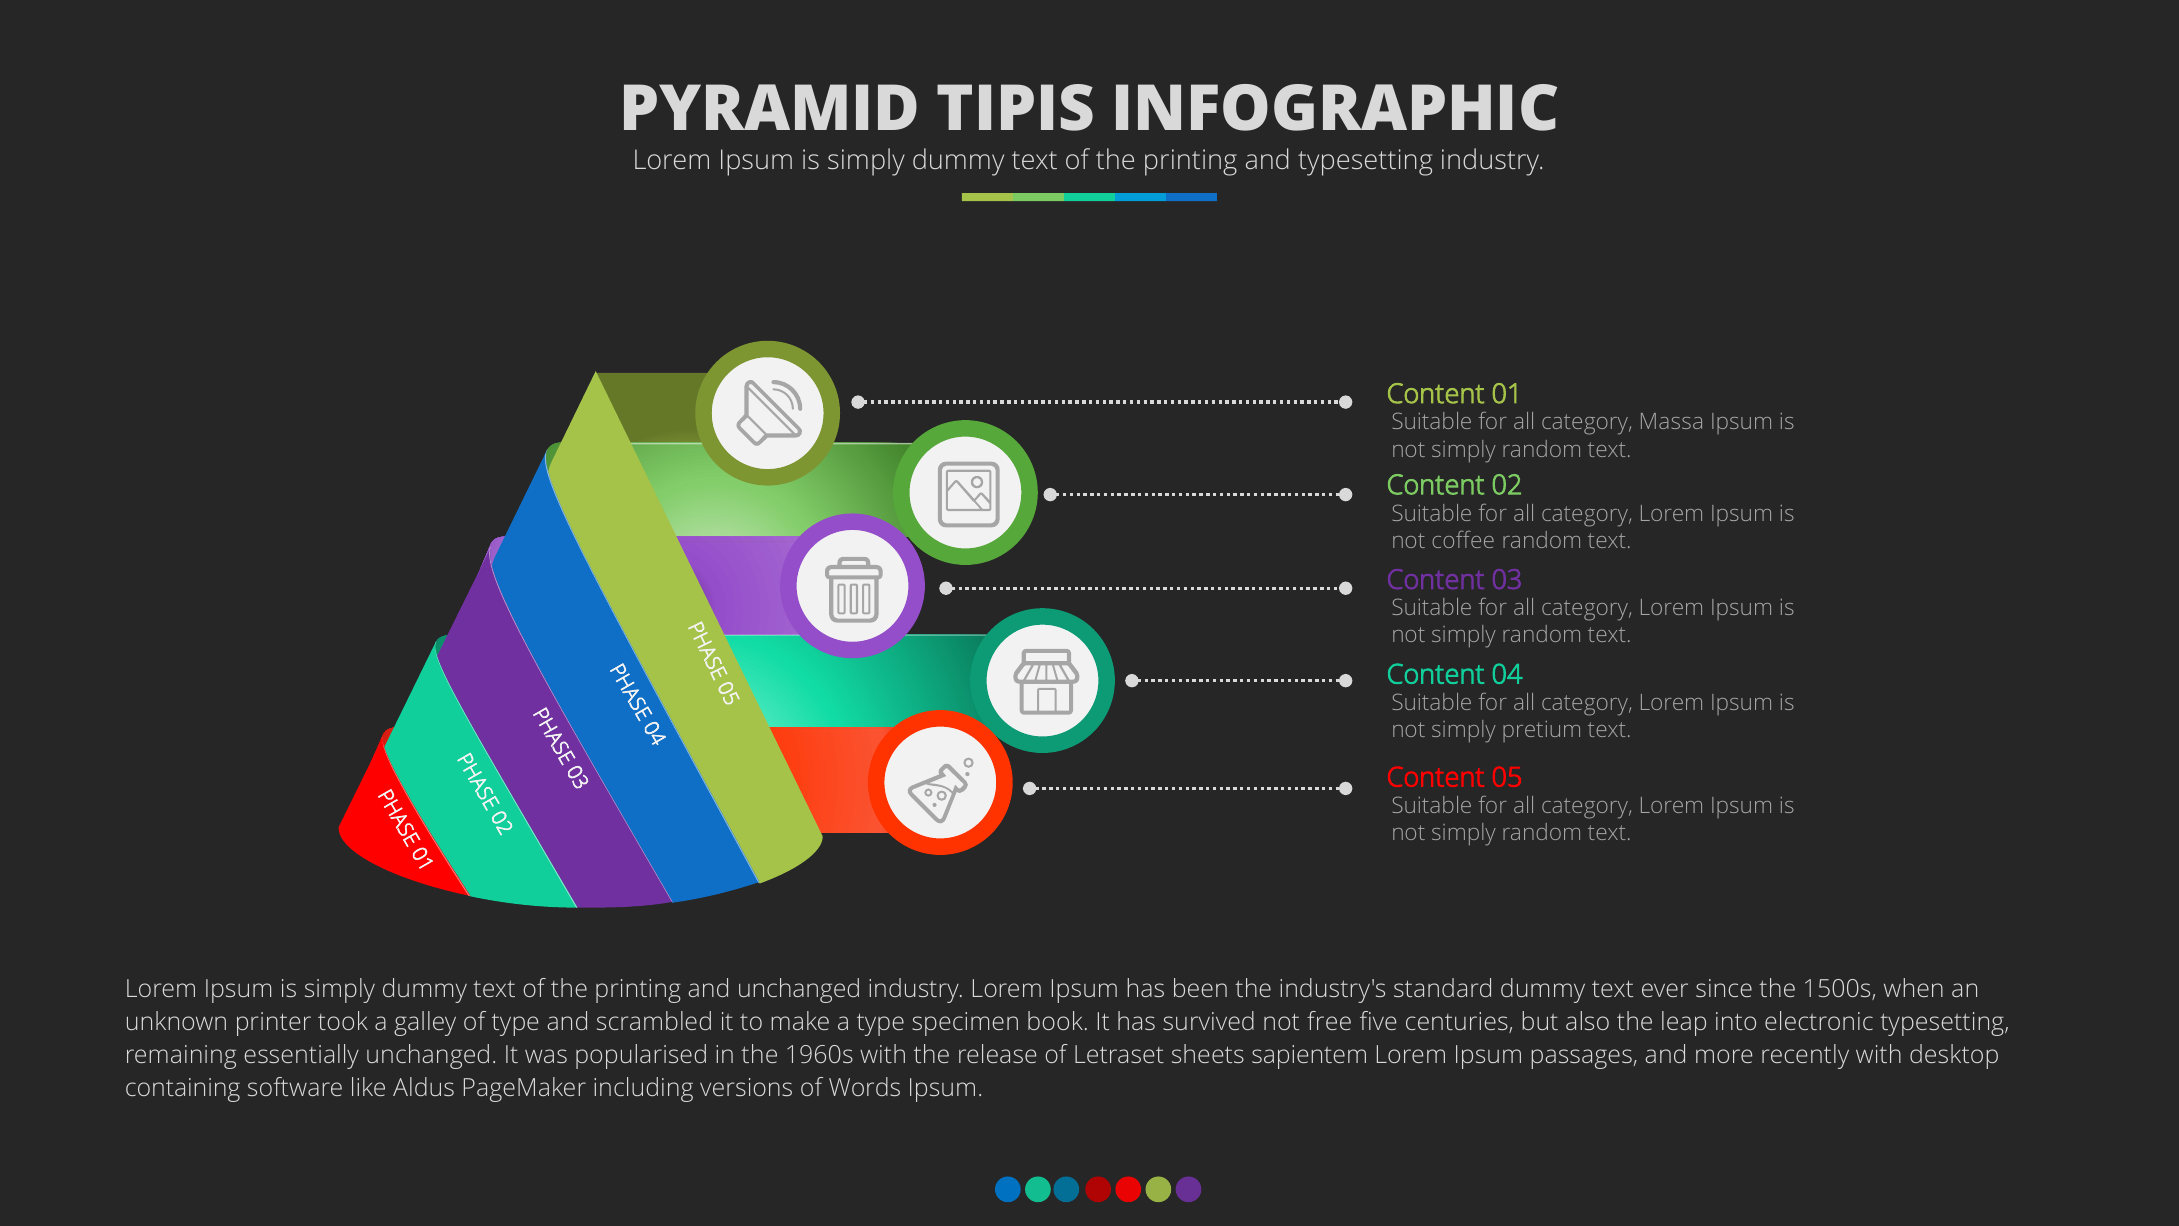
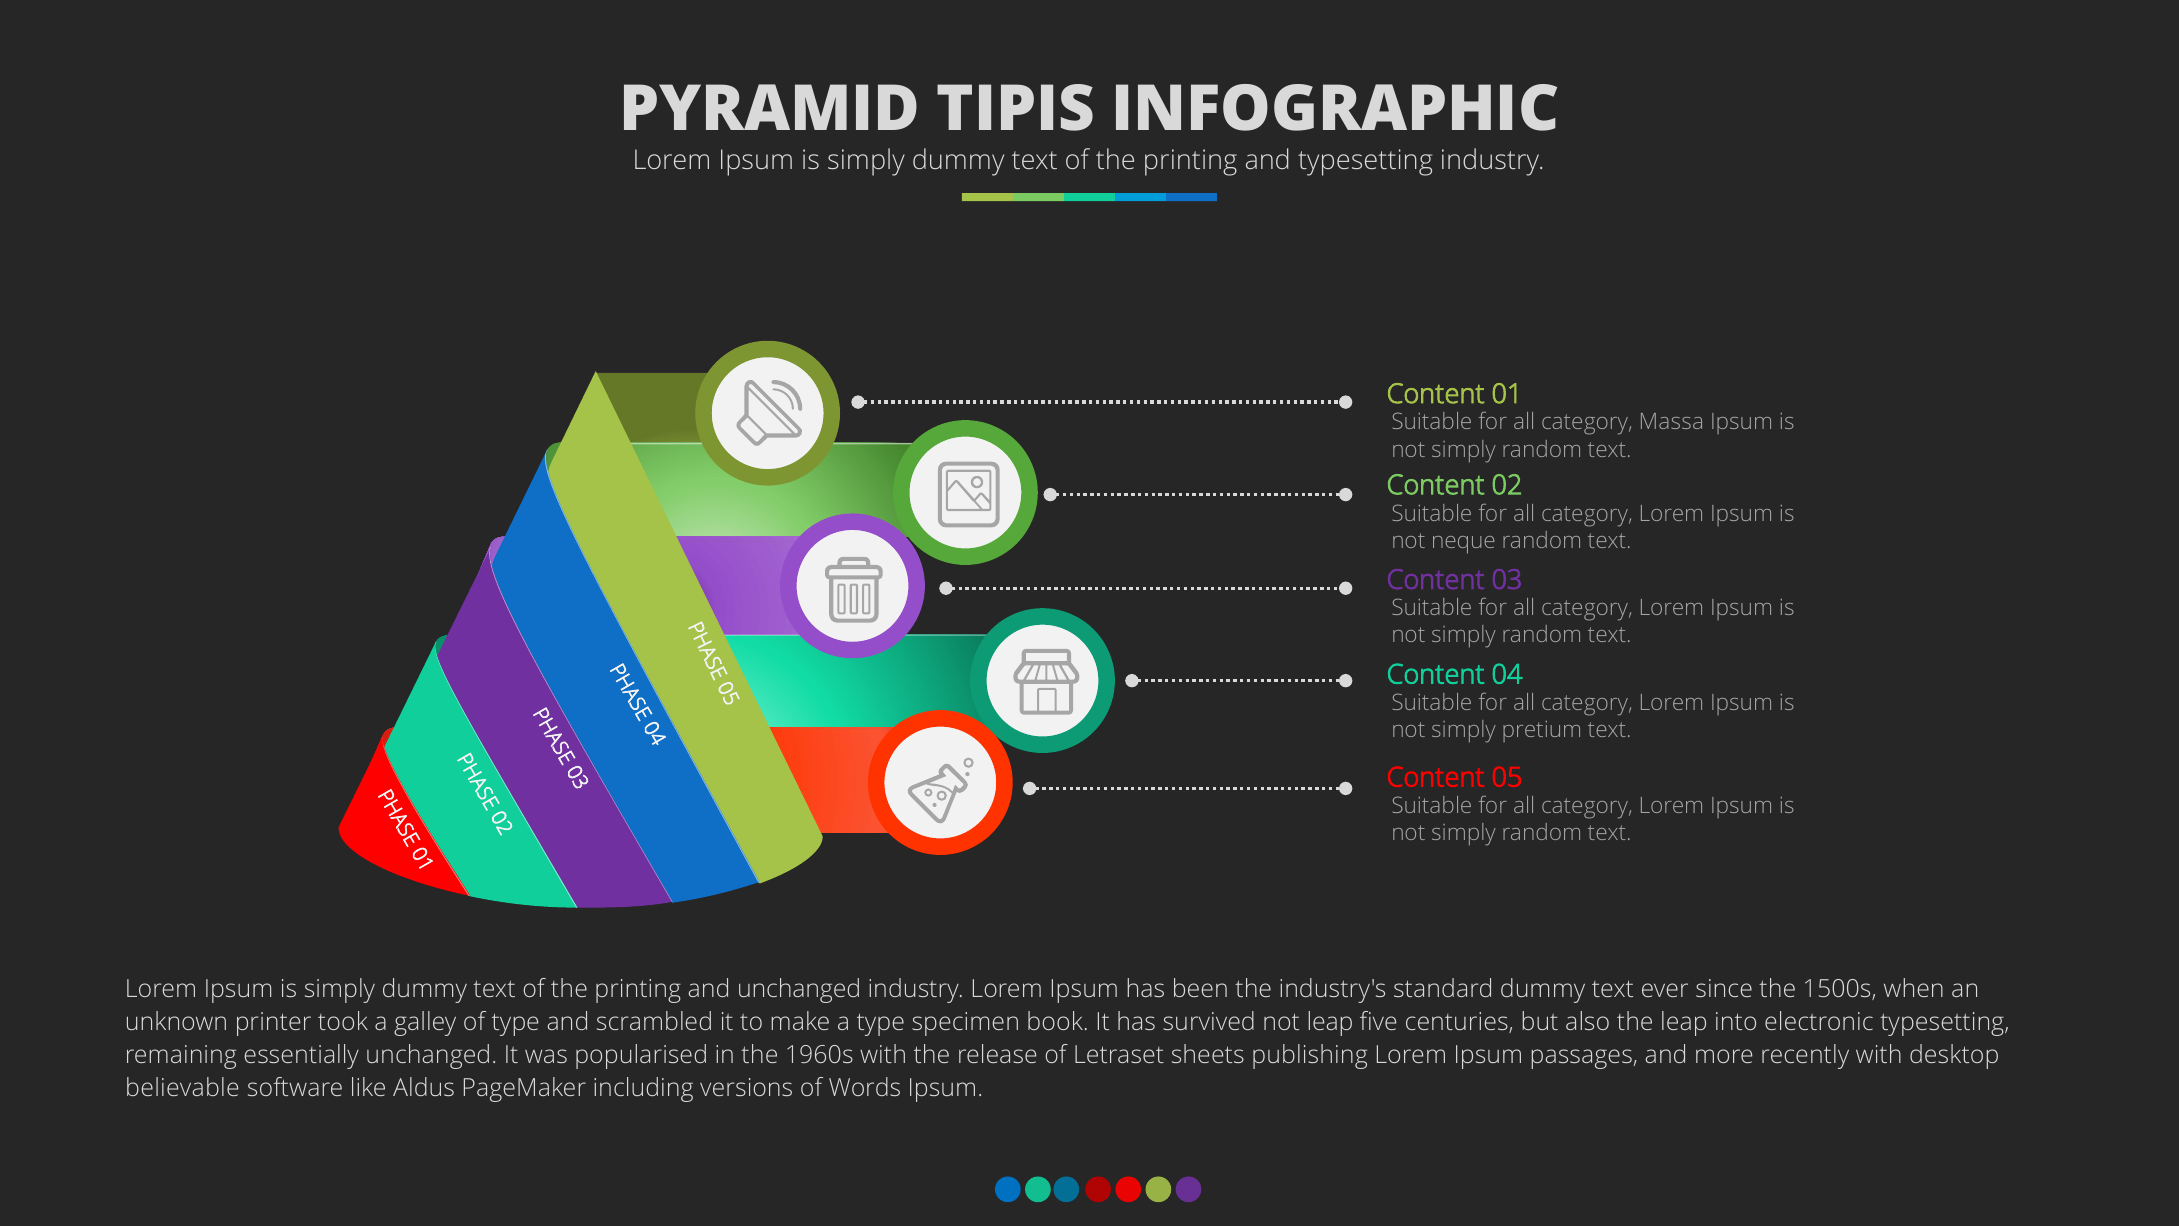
coffee: coffee -> neque (1463, 541)
not free: free -> leap (1330, 1022)
sapientem: sapientem -> publishing (1310, 1055)
containing: containing -> believable (183, 1088)
